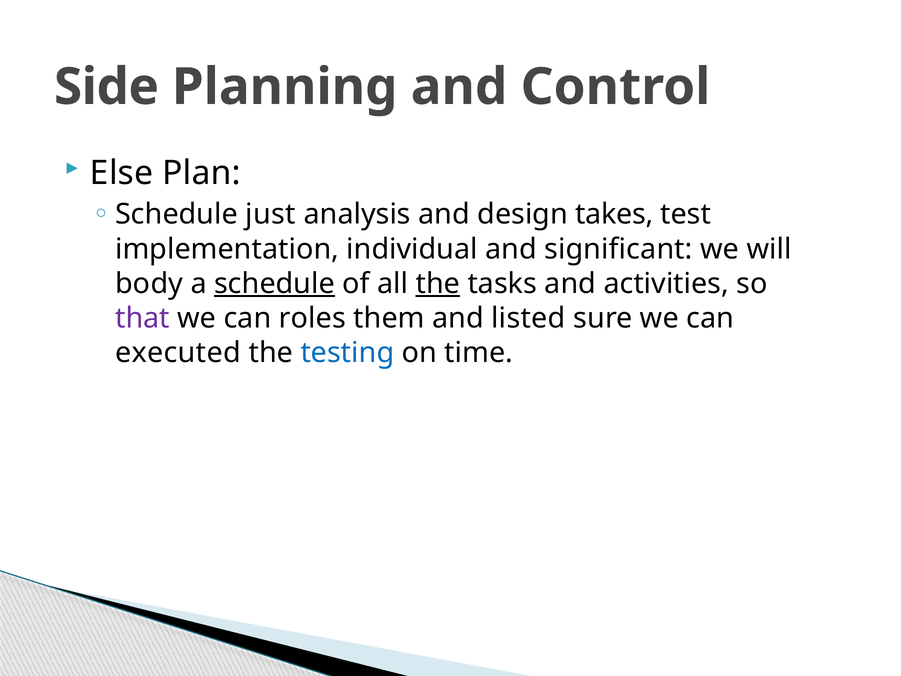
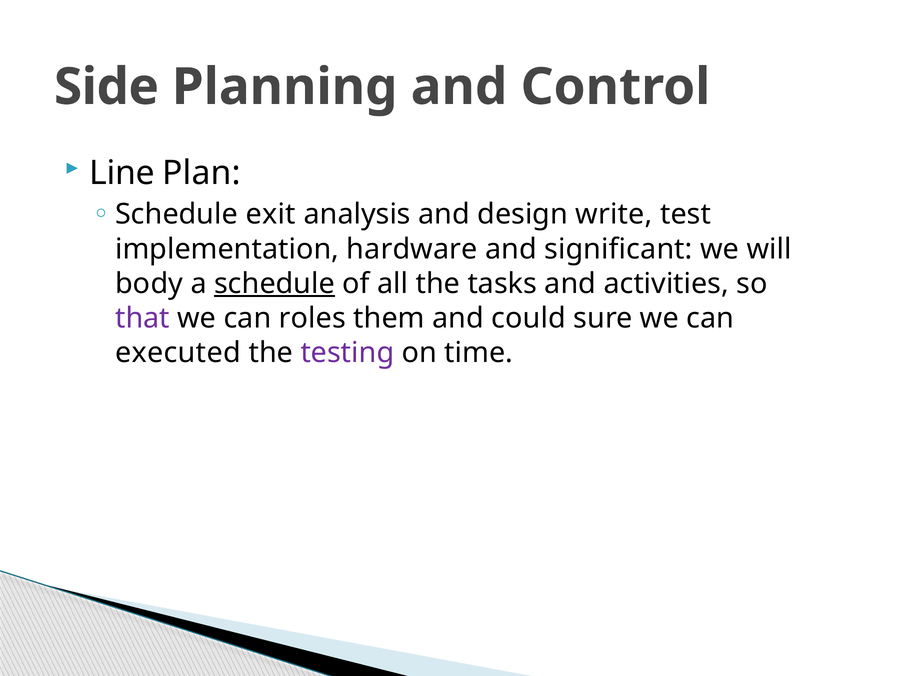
Else: Else -> Line (122, 173)
just: just -> exit (271, 214)
takes: takes -> write (614, 214)
individual: individual -> hardware (412, 249)
the underline: present -> none (438, 284)
listed: listed -> could (529, 318)
testing colour: blue -> purple (347, 353)
